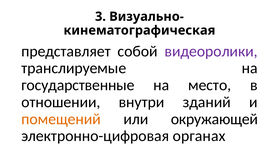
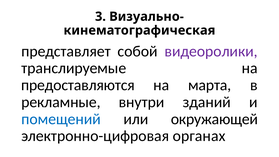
государственные: государственные -> предоставляются (78, 85)
место: место -> марта (210, 85)
отношении: отношении -> рекламные (61, 102)
помещений colour: orange -> blue (61, 119)
